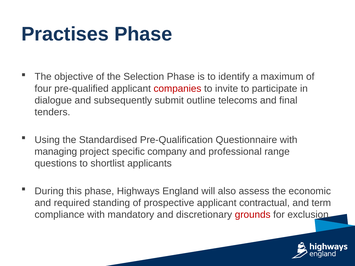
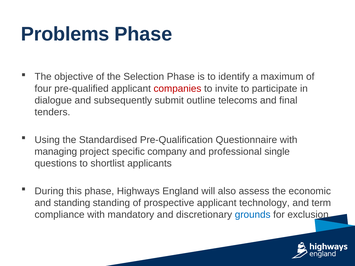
Practises: Practises -> Problems (65, 34)
range: range -> single (277, 152)
and required: required -> standing (72, 203)
contractual: contractual -> technology (264, 203)
grounds colour: red -> blue (253, 215)
